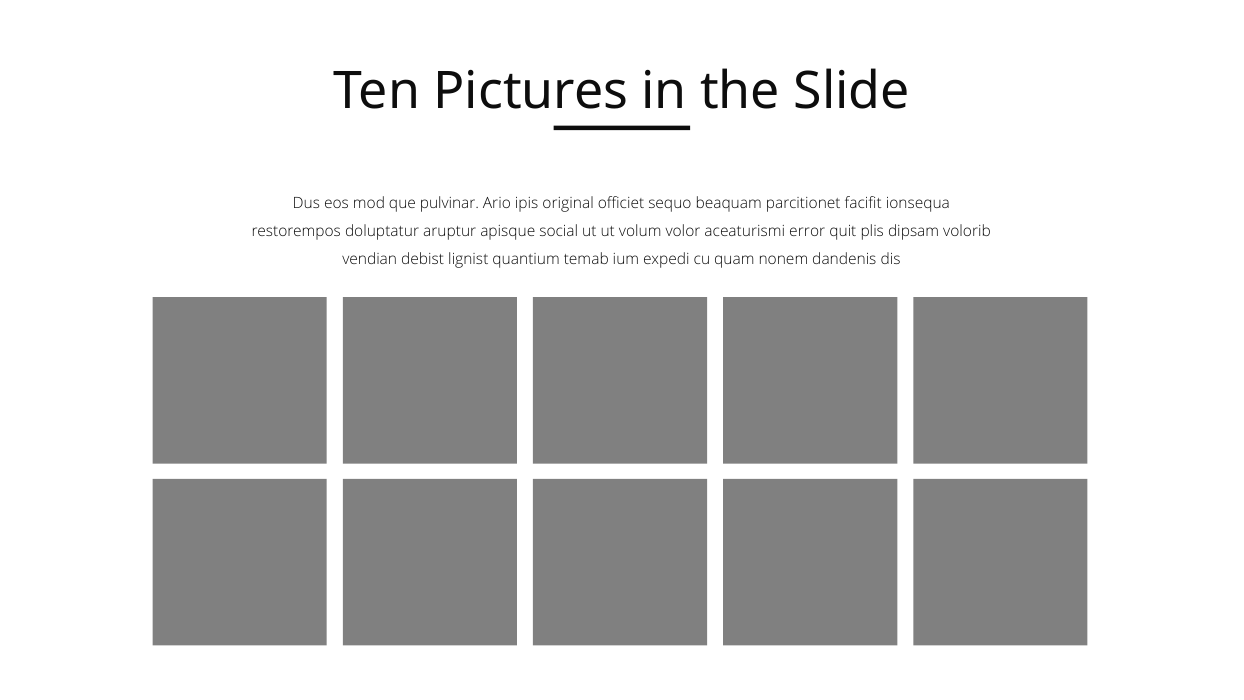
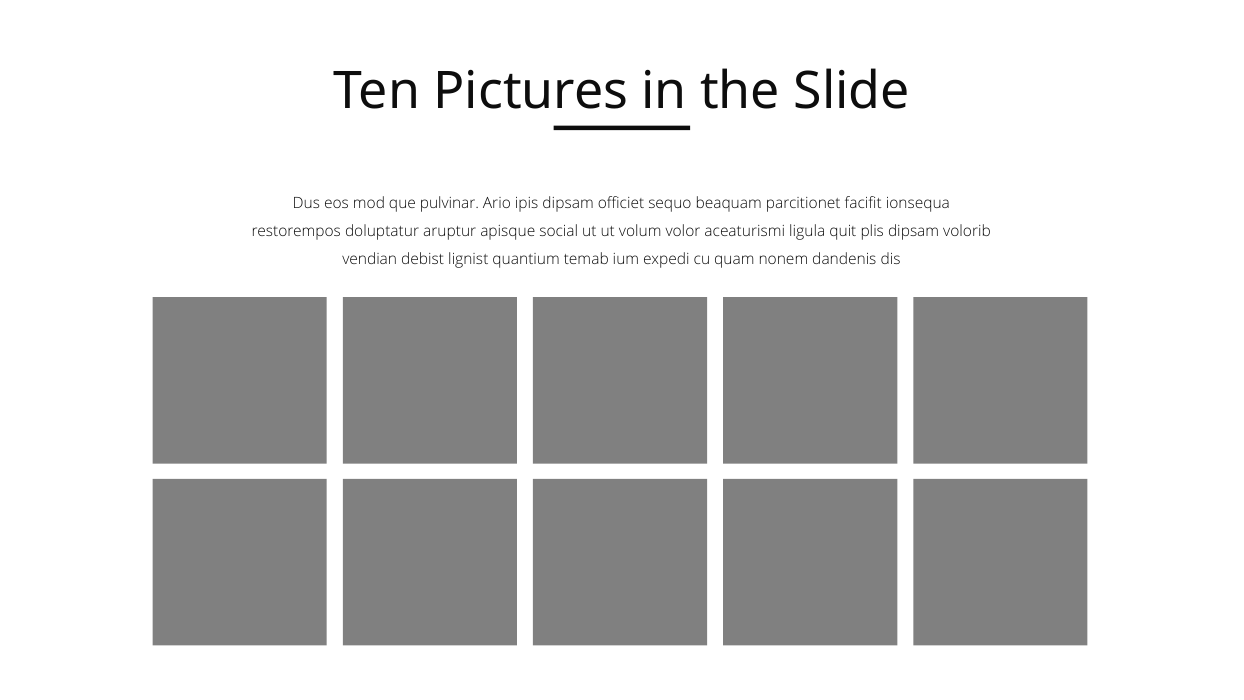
ipis original: original -> dipsam (568, 203)
error: error -> ligula (807, 231)
